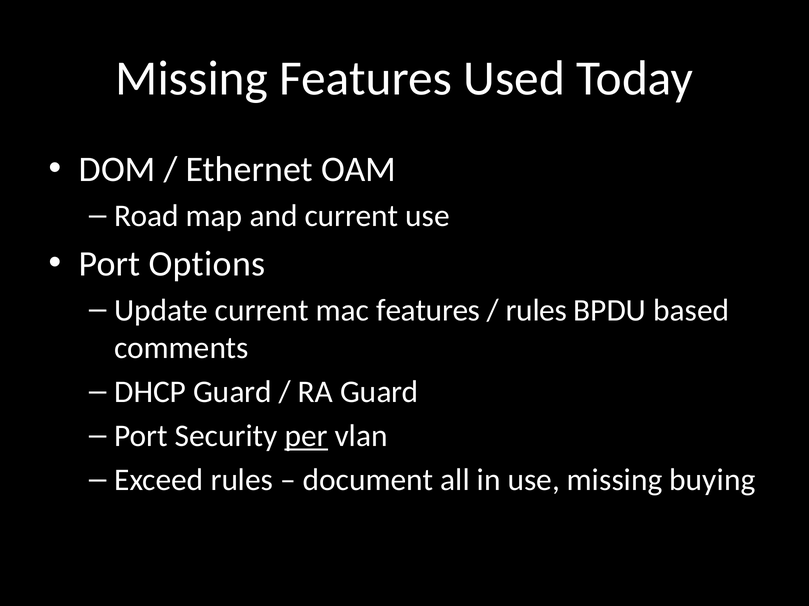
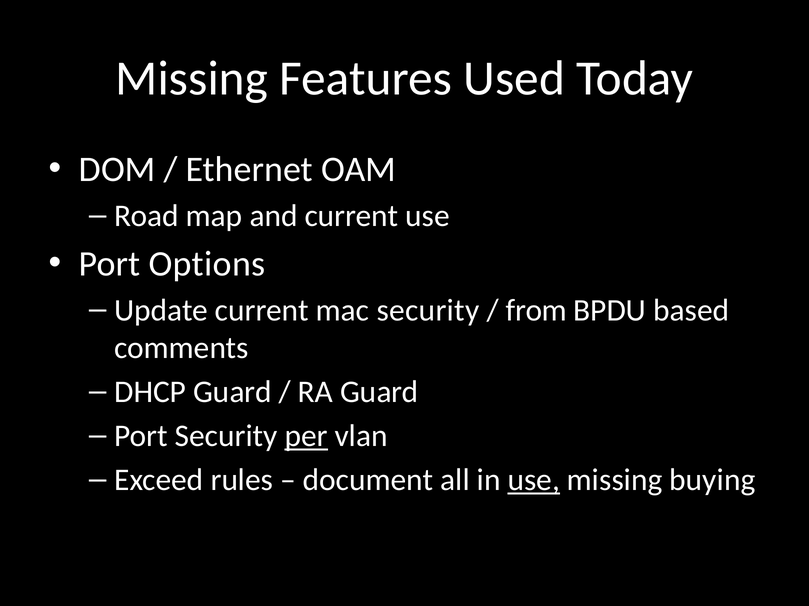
mac features: features -> security (428, 311)
rules: rules -> from (536, 311)
use underline: none -> present (534, 481)
